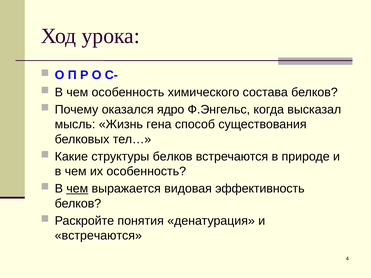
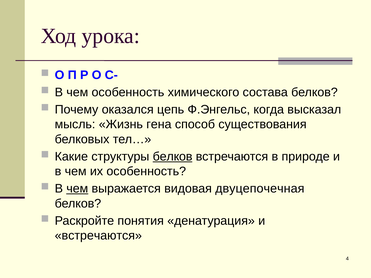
ядро: ядро -> цепь (171, 110)
белков underline: none -> present (173, 157)
эффективность: эффективность -> двуцепочечная (260, 189)
